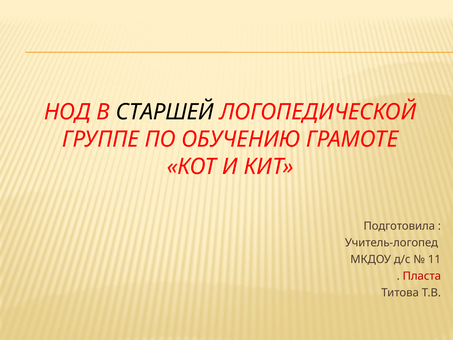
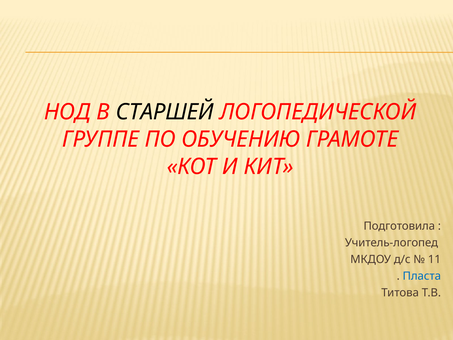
Пласта colour: red -> blue (422, 276)
